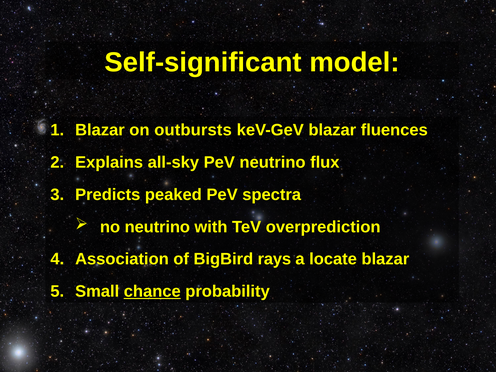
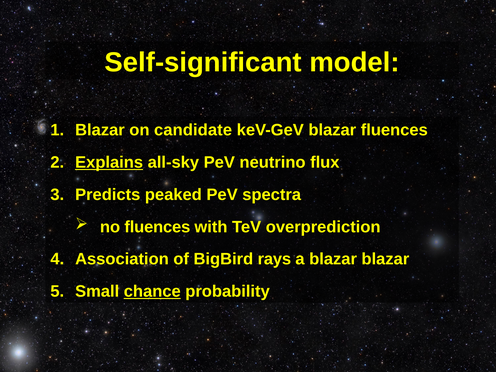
outbursts: outbursts -> candidate (193, 130)
Explains underline: none -> present (109, 162)
no neutrino: neutrino -> fluences (157, 227)
a locate: locate -> blazar (333, 259)
